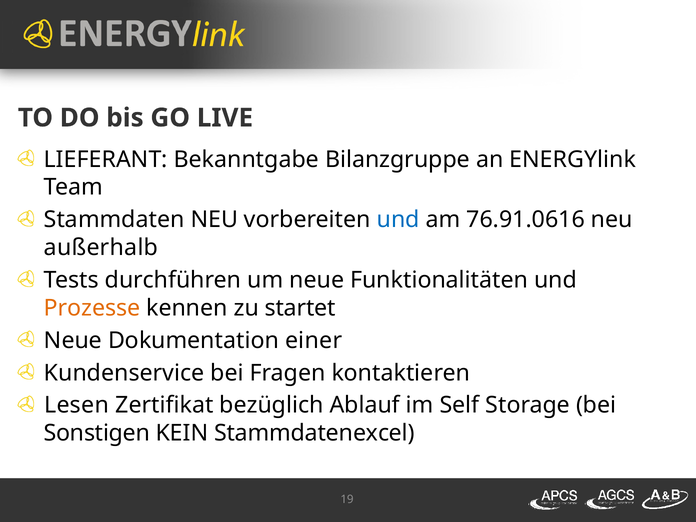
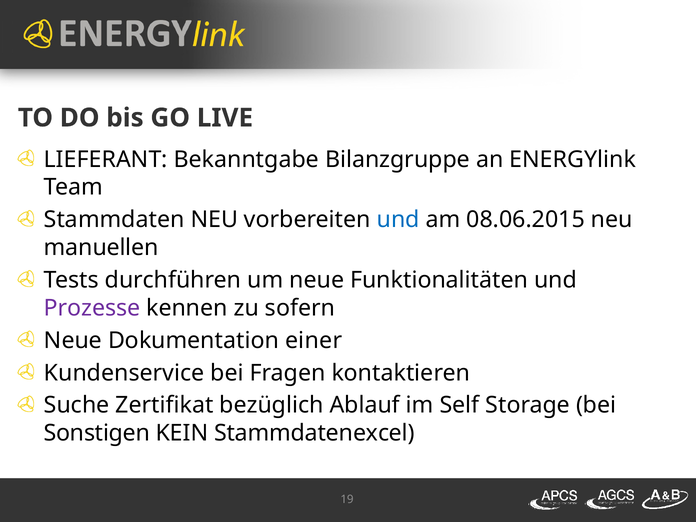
76.91.0616: 76.91.0616 -> 08.06.2015 (526, 220)
außerhalb: außerhalb -> manuellen (101, 248)
Prozesse colour: orange -> purple (92, 308)
startet: startet -> sofern (300, 308)
Lesen: Lesen -> Suche (77, 405)
